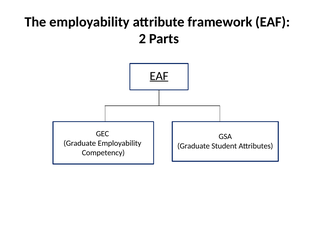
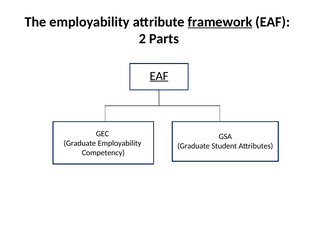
framework underline: none -> present (220, 22)
